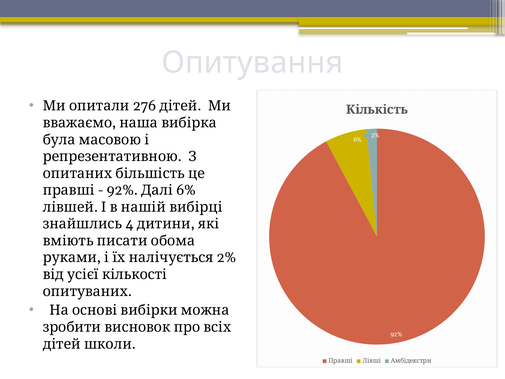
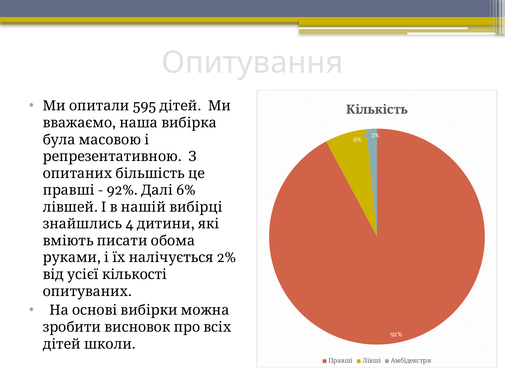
276: 276 -> 595 (144, 106)
